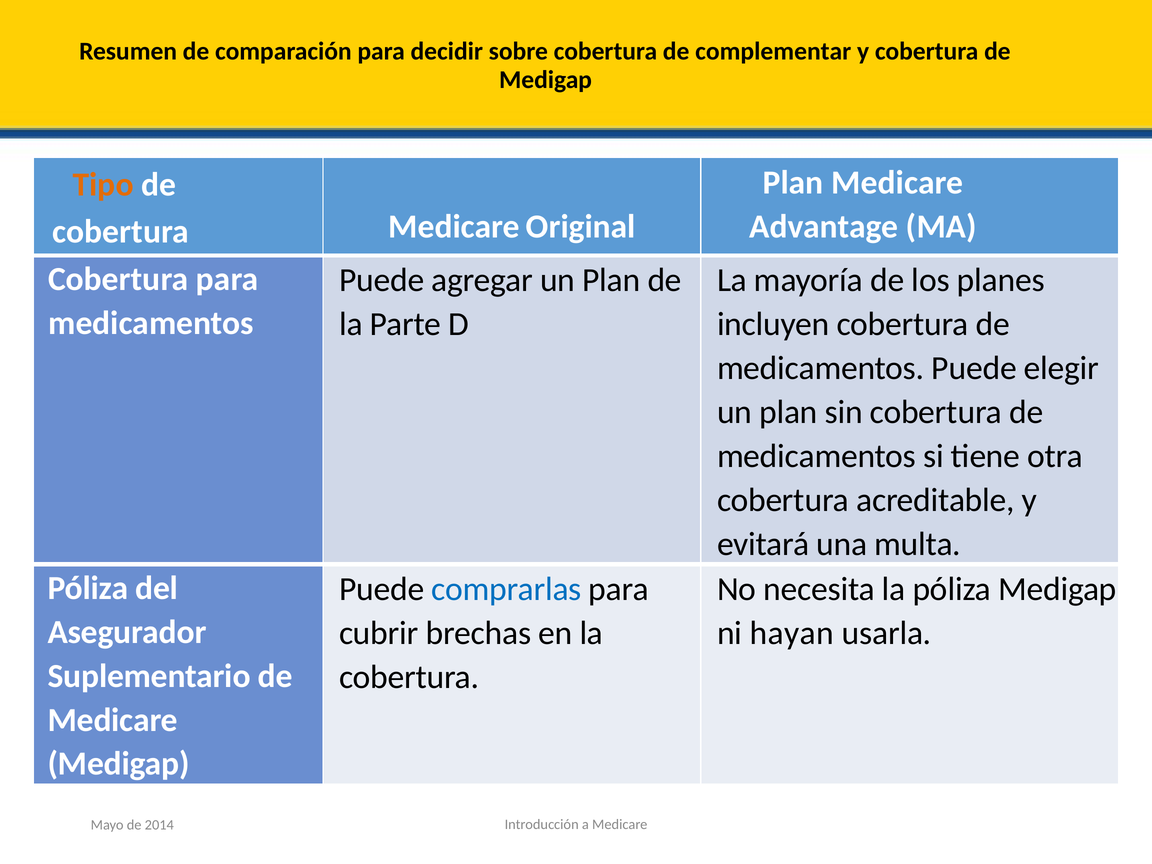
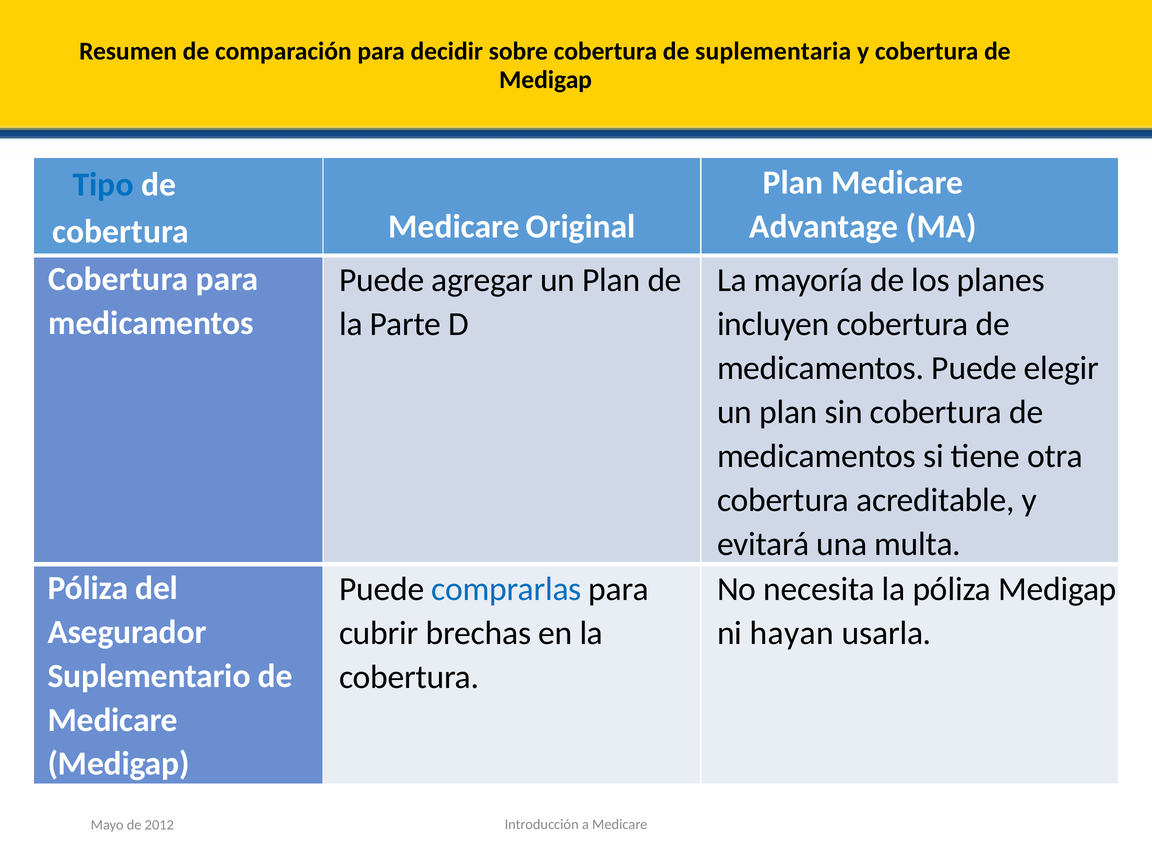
complementar: complementar -> suplementaria (773, 51)
Tipo colour: orange -> blue (103, 185)
2014: 2014 -> 2012 (159, 825)
